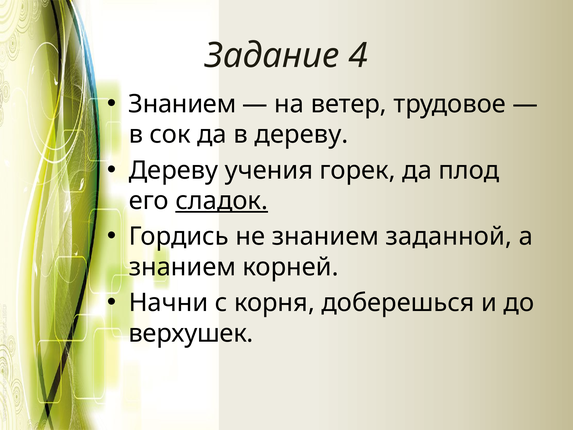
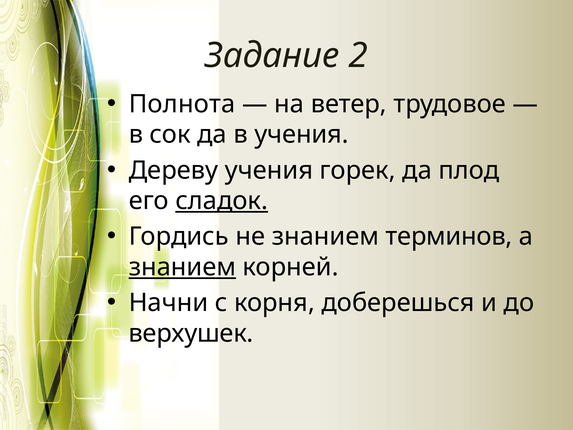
4: 4 -> 2 (358, 55)
Знанием: Знанием -> Полнота (182, 104)
в дереву: дереву -> учения (302, 135)
заданной: заданной -> терминов (449, 236)
знанием underline: none -> present (182, 267)
